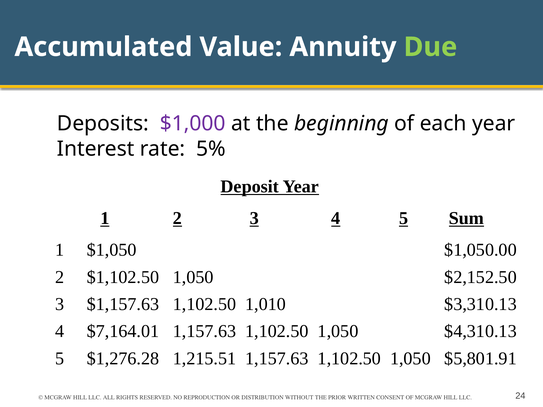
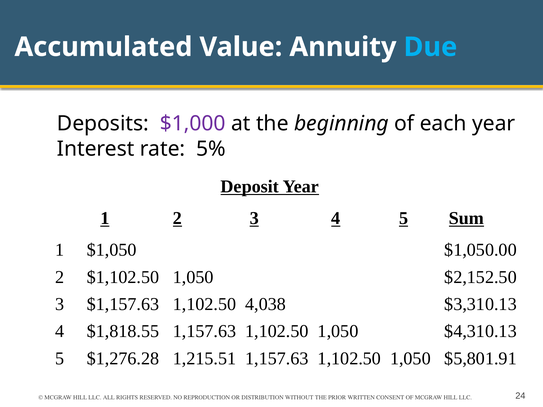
Due colour: light green -> light blue (430, 47)
1,010: 1,010 -> 4,038 (266, 304)
$7,164.01: $7,164.01 -> $1,818.55 (123, 332)
